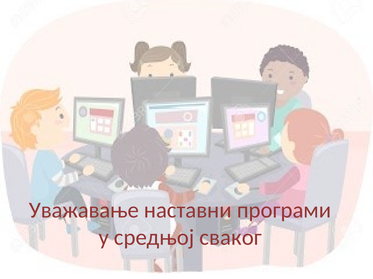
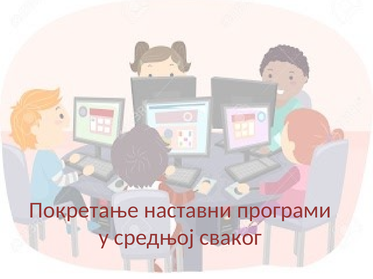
Уважавање: Уважавање -> Покретање (84, 211)
